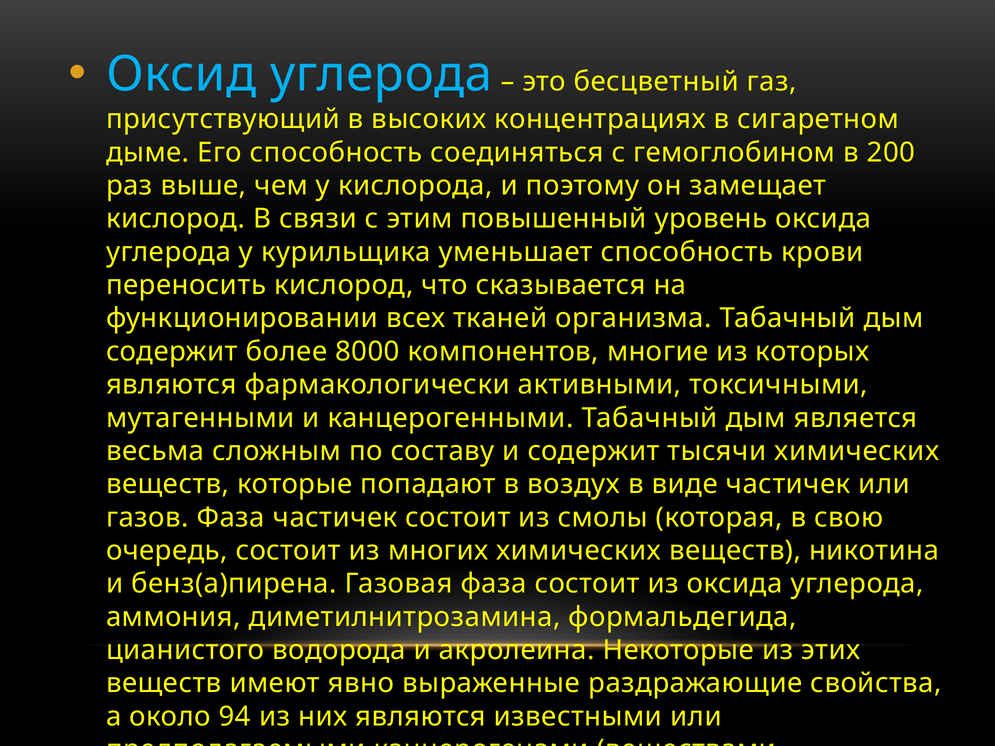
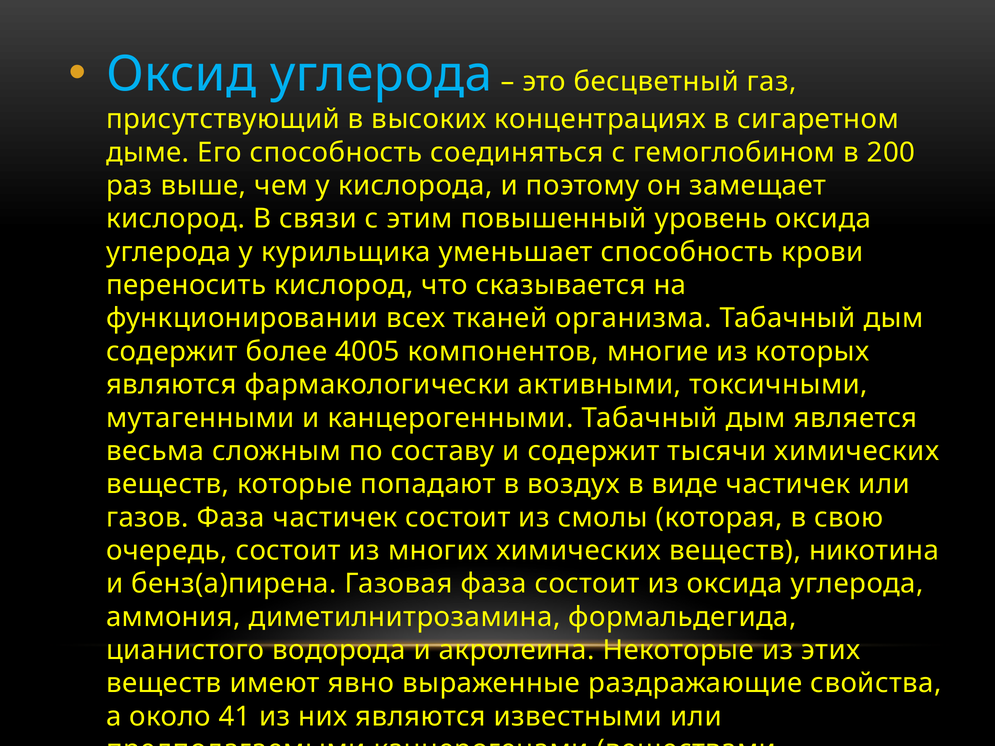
8000: 8000 -> 4005 (367, 352)
94: 94 -> 41 (235, 717)
